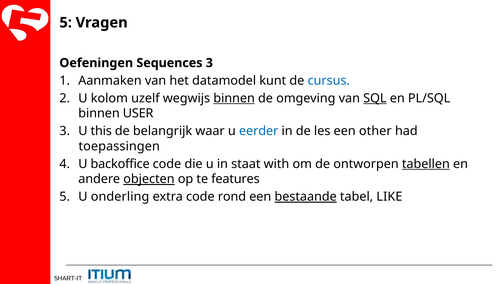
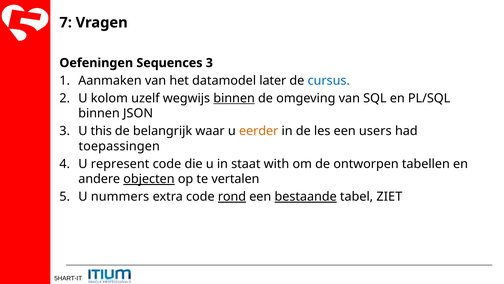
5: 5 -> 7 (66, 23)
kunt: kunt -> later (273, 80)
SQL underline: present -> none (375, 98)
USER: USER -> JSON (138, 113)
eerder colour: blue -> orange (259, 131)
other: other -> users (375, 131)
backoffice: backoffice -> represent (120, 164)
tabellen underline: present -> none (426, 164)
features: features -> vertalen (235, 179)
onderling: onderling -> nummers (120, 196)
rond underline: none -> present (232, 196)
LIKE: LIKE -> ZIET (389, 196)
